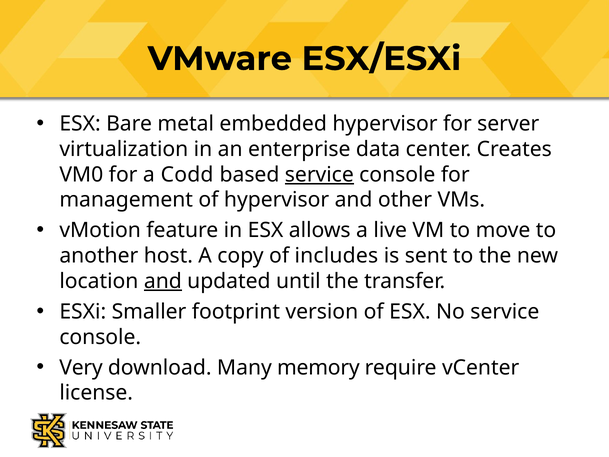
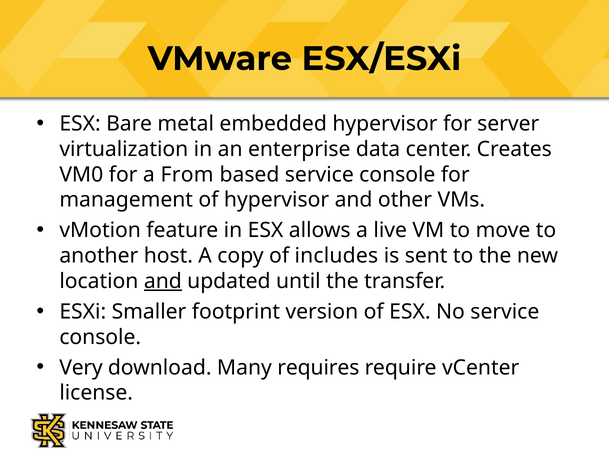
Codd: Codd -> From (187, 175)
service underline: present -> none (319, 175)
memory: memory -> requires (318, 367)
